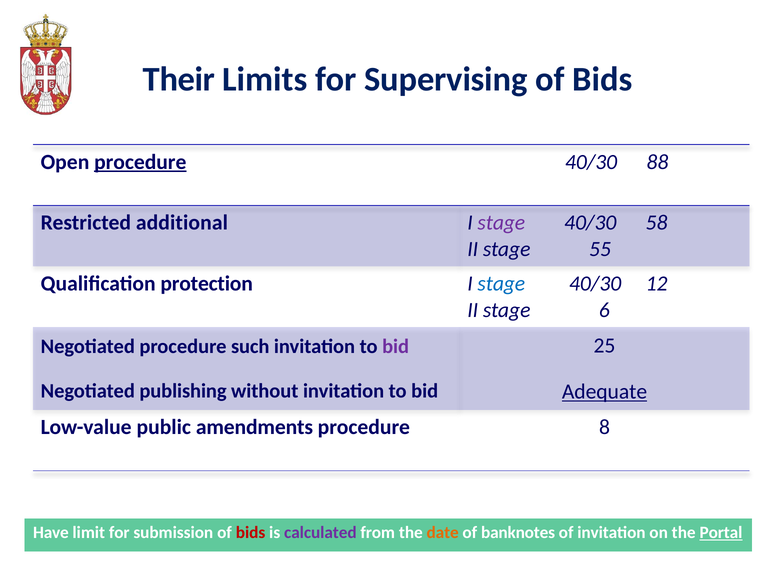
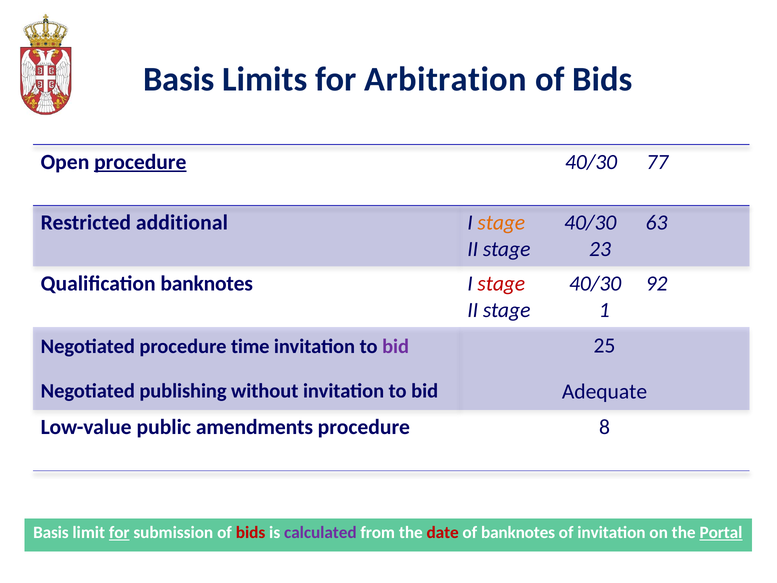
Their: Their -> Basis (179, 79)
Supervising: Supervising -> Arbitration (446, 79)
88: 88 -> 77 (657, 162)
stage colour: purple -> orange (501, 223)
58: 58 -> 63 (657, 223)
55: 55 -> 23 (600, 249)
Qualification protection: protection -> banknotes (207, 283)
stage colour: blue -> red (501, 283)
12: 12 -> 92 (657, 283)
6: 6 -> 1 (604, 310)
such: such -> time (250, 346)
Adequate underline: present -> none (605, 392)
Have: Have -> Basis (51, 532)
for underline: none -> present (119, 532)
date colour: orange -> red (443, 532)
